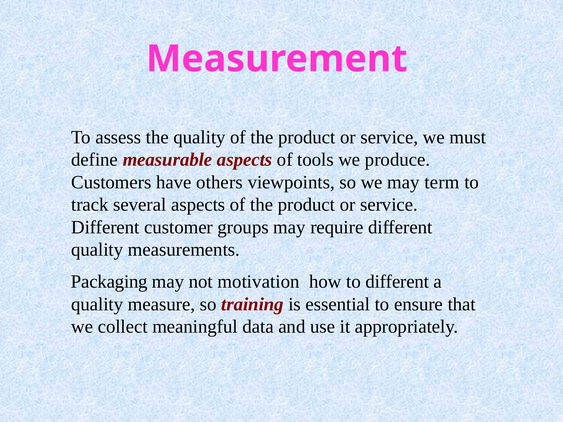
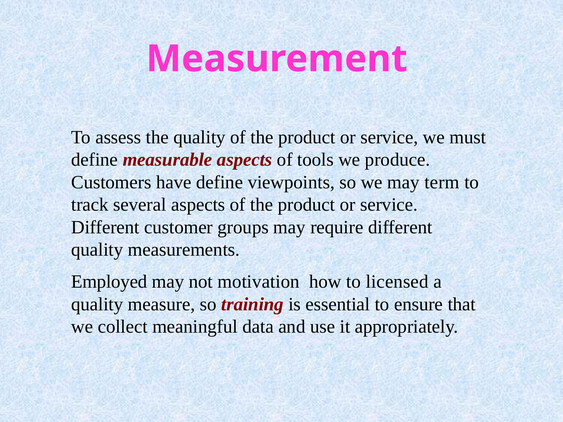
have others: others -> define (220, 182)
Packaging: Packaging -> Employed (109, 282)
to different: different -> licensed (397, 282)
